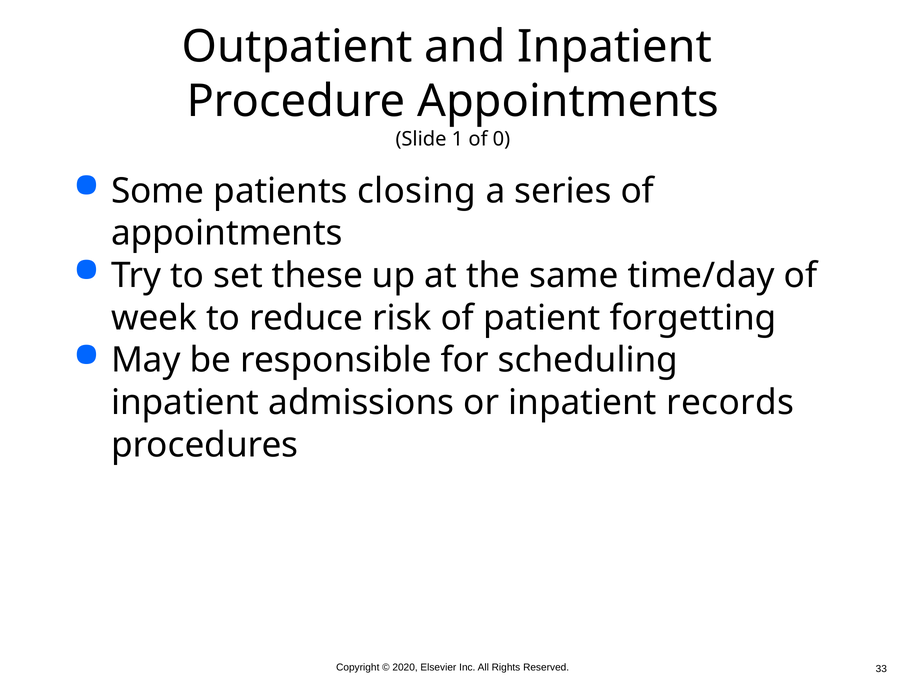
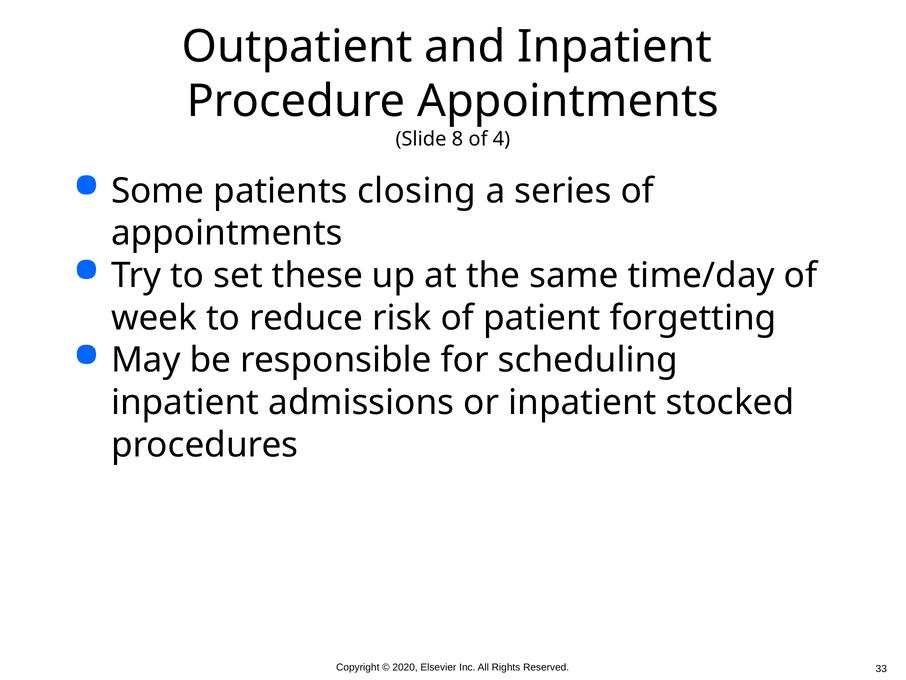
1: 1 -> 8 (457, 139)
0: 0 -> 4 (501, 139)
records: records -> stocked (730, 402)
